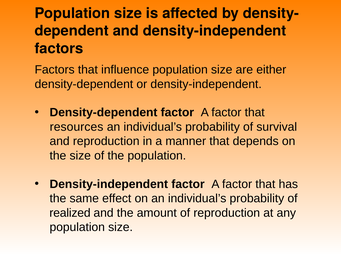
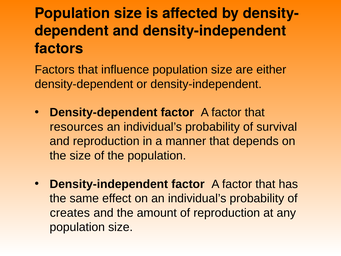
realized: realized -> creates (70, 213)
